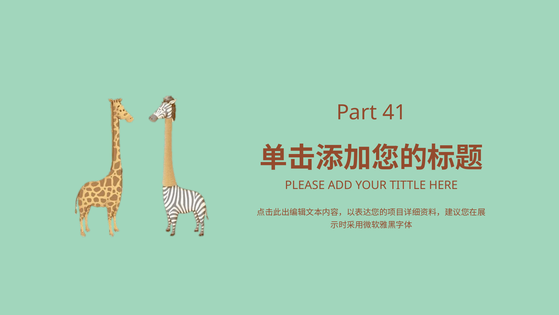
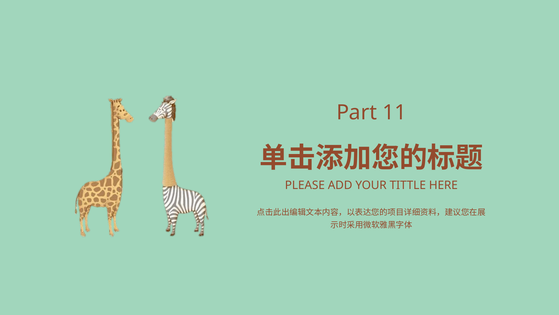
41: 41 -> 11 (394, 112)
